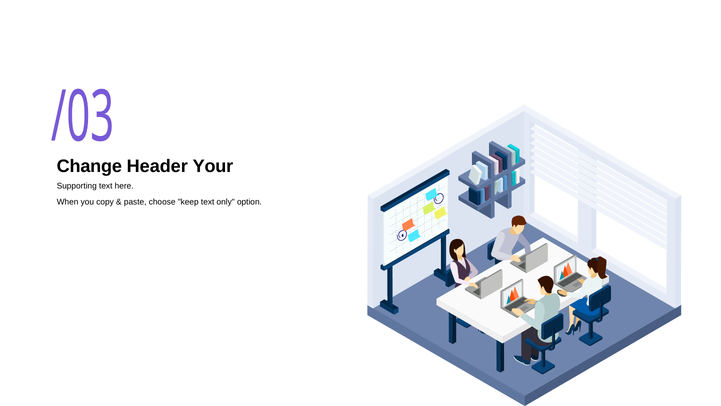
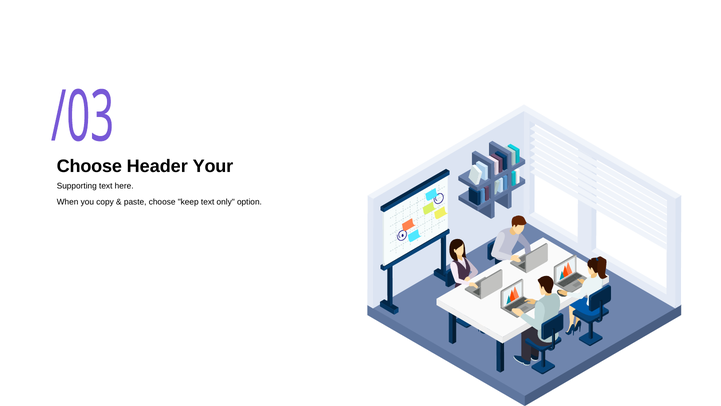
Change: Change -> Choose (89, 166)
